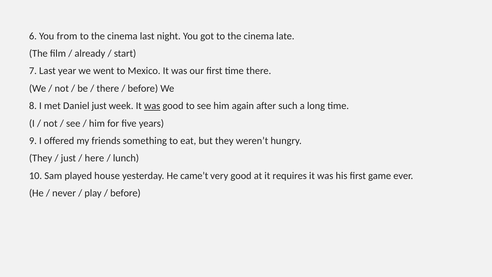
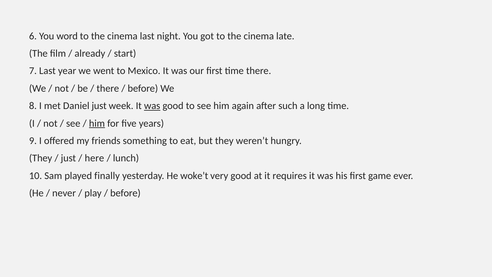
from: from -> word (67, 36)
him underline: none -> present (97, 123)
house: house -> finally (107, 176)
came’t: came’t -> woke’t (194, 176)
